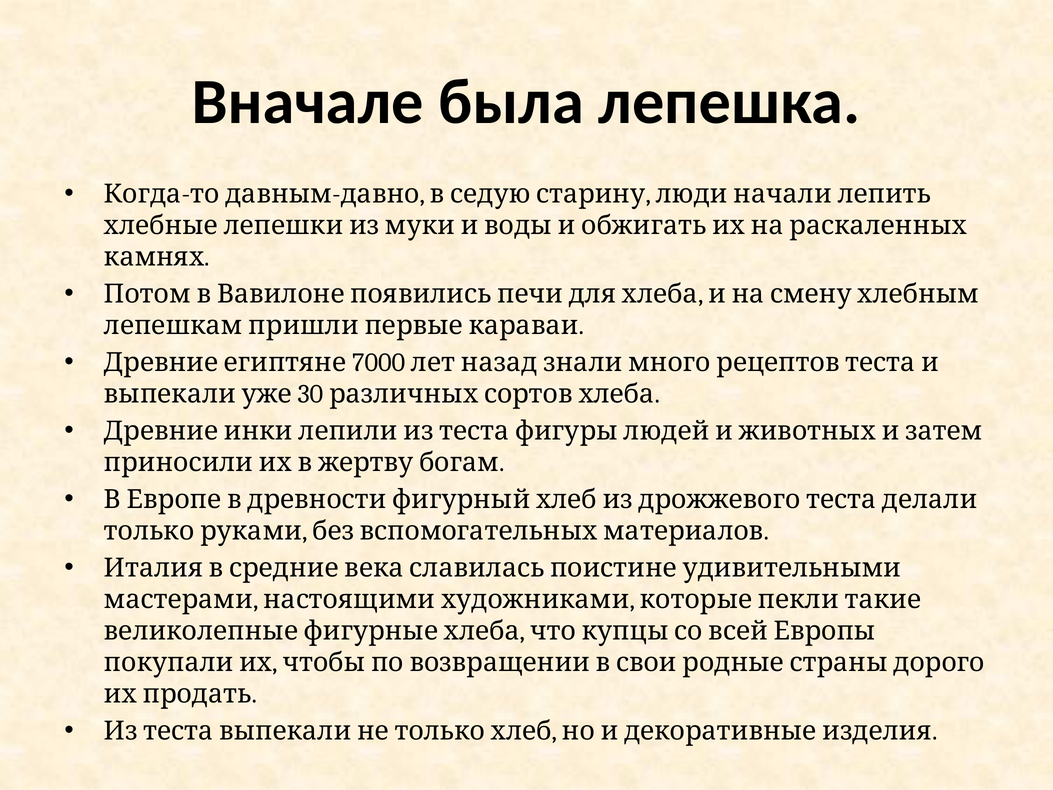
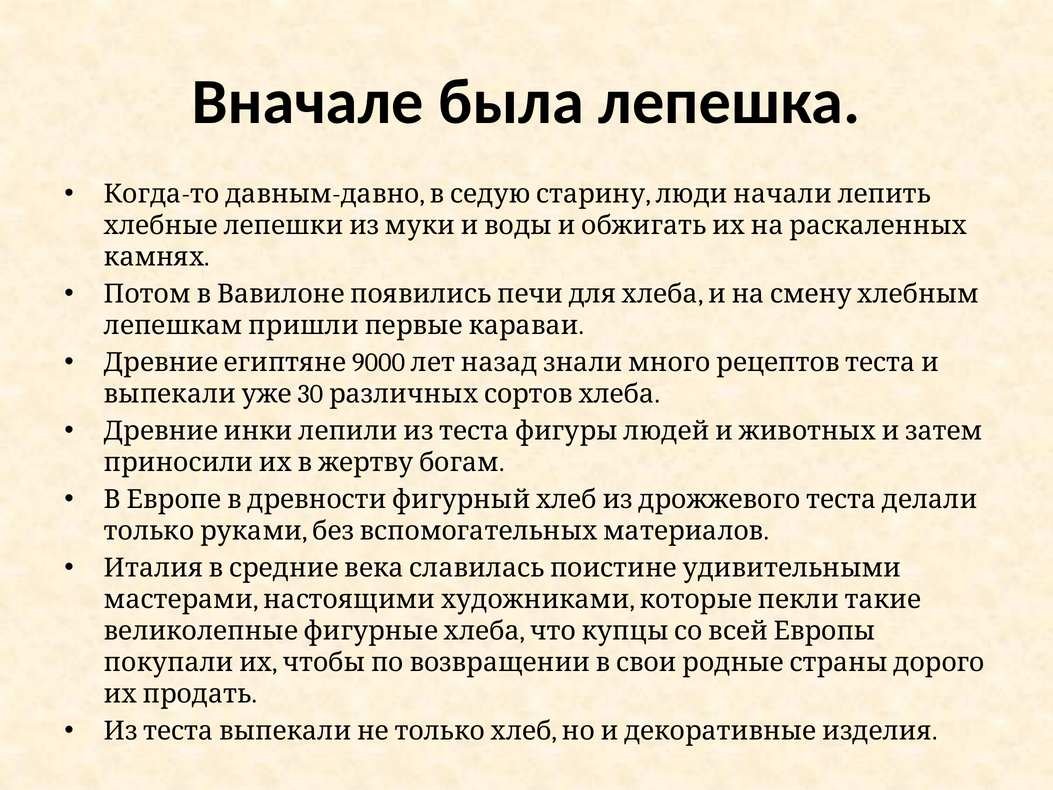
7000: 7000 -> 9000 (379, 362)
